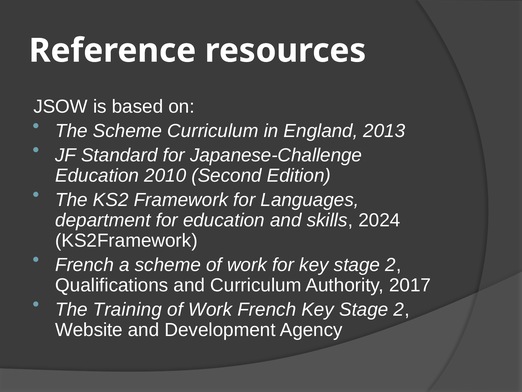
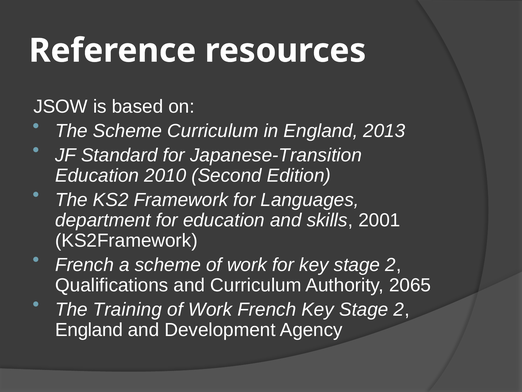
Japanese-Challenge: Japanese-Challenge -> Japanese-Transition (276, 155)
2024: 2024 -> 2001 (379, 220)
2017: 2017 -> 2065 (410, 285)
Website: Website -> England (89, 330)
